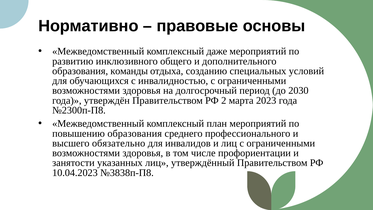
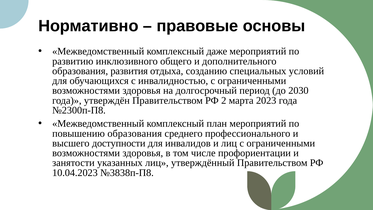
команды: команды -> развития (129, 71)
обязательно: обязательно -> доступности (119, 143)
